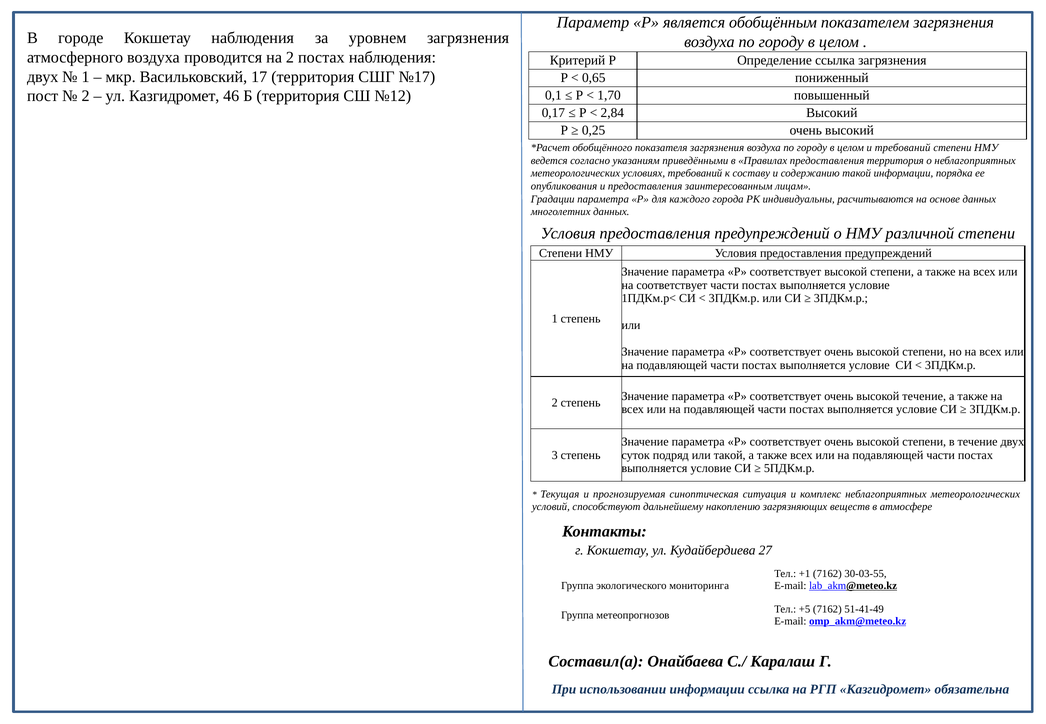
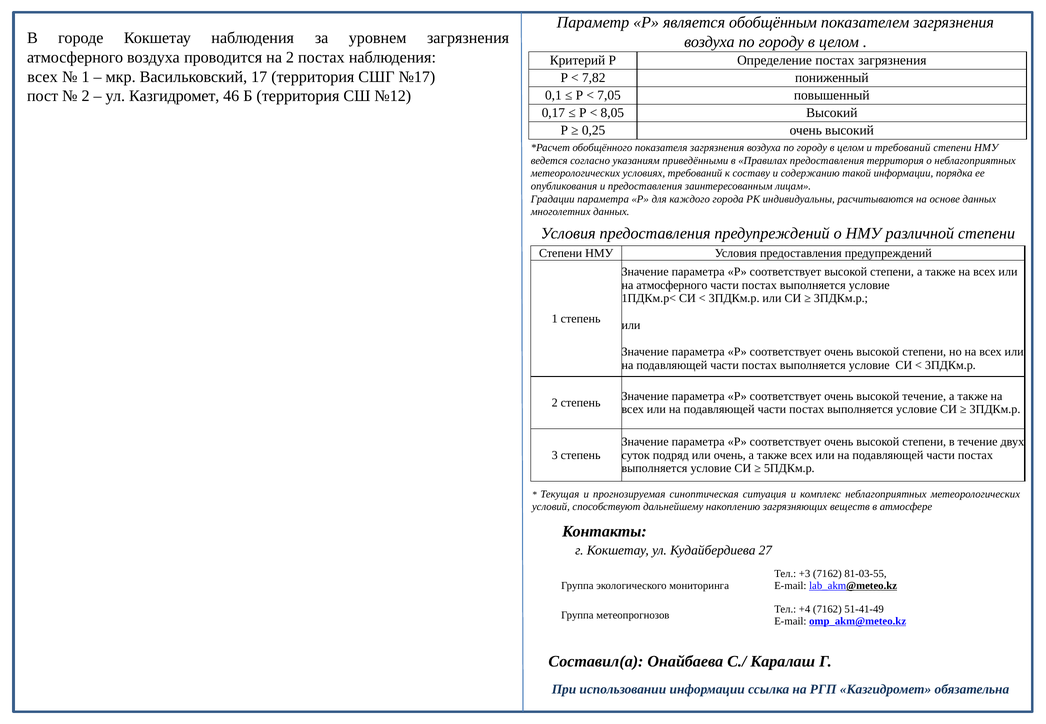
Определение ссылка: ссылка -> постах (835, 60)
двух: двух -> всех (43, 77)
0,65: 0,65 -> 7,82 (594, 78)
1,70: 1,70 -> 7,05 (609, 95)
2,84: 2,84 -> 8,05 (612, 113)
на соответствует: соответствует -> атмосферного (672, 285)
или такой: такой -> очень (730, 455)
+1: +1 -> +3 (805, 574)
30-03-55: 30-03-55 -> 81-03-55 (866, 574)
+5: +5 -> +4 (805, 609)
